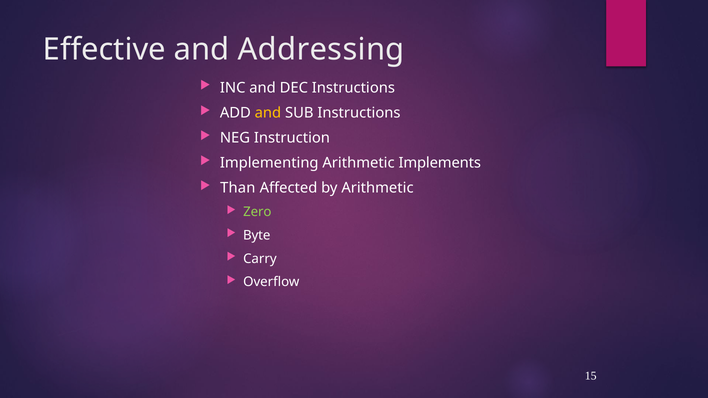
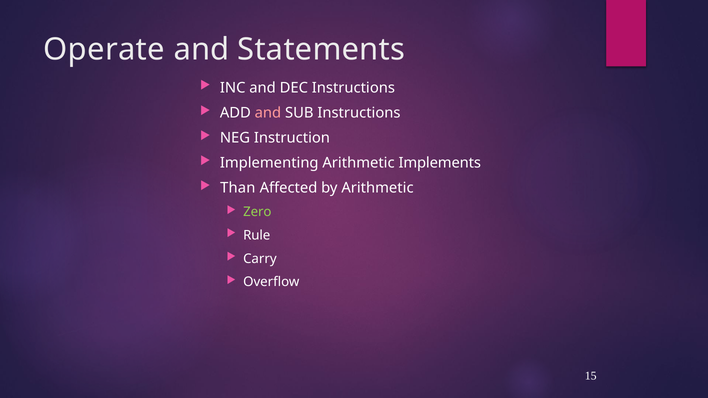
Effective: Effective -> Operate (104, 50)
Addressing: Addressing -> Statements (321, 50)
and colour: yellow -> pink (268, 113)
Byte: Byte -> Rule (257, 236)
